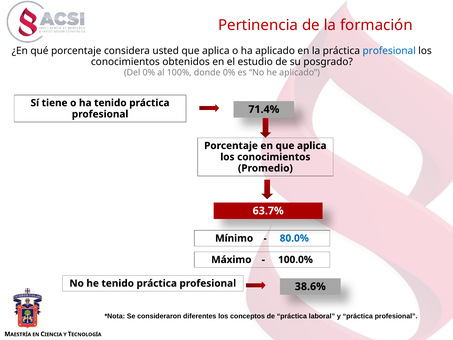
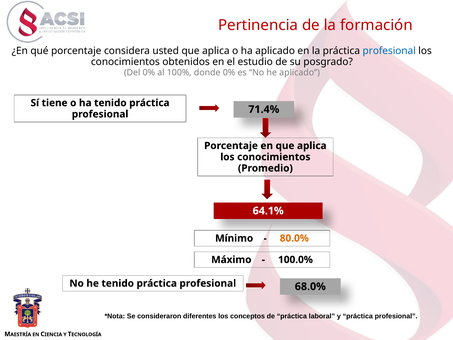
63.7%: 63.7% -> 64.1% (268, 211)
80.0% colour: blue -> orange (294, 238)
38.6%: 38.6% -> 68.0% (310, 286)
